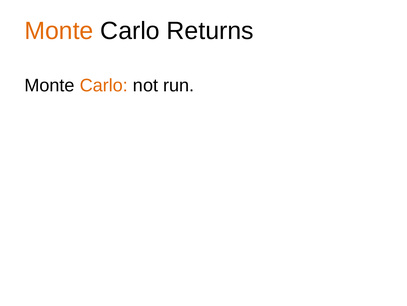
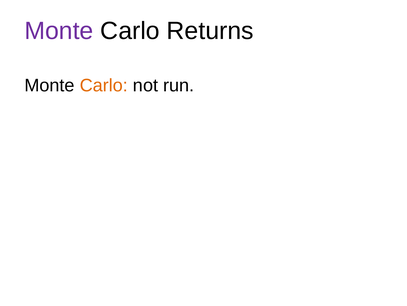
Monte colour: orange -> purple (59, 31)
